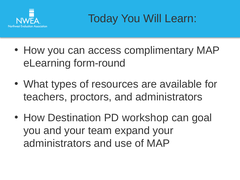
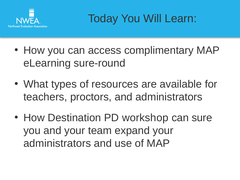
form-round: form-round -> sure-round (100, 63)
goal: goal -> sure (202, 118)
